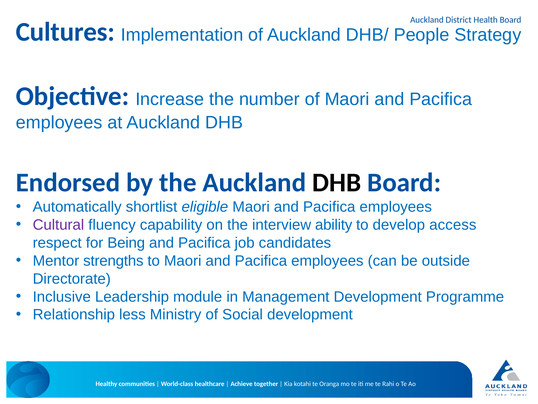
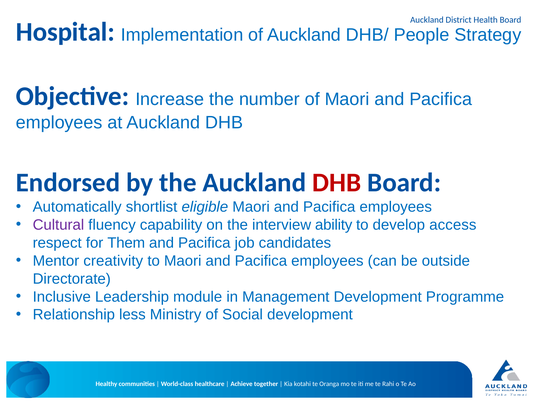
Cultures: Cultures -> Hospital (65, 32)
DHB colour: black -> red (337, 182)
Being: Being -> Them (126, 243)
strengths: strengths -> creativity (113, 260)
